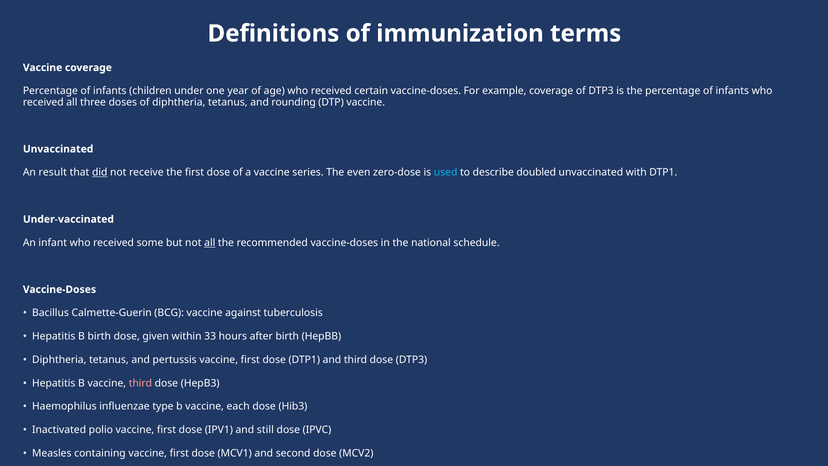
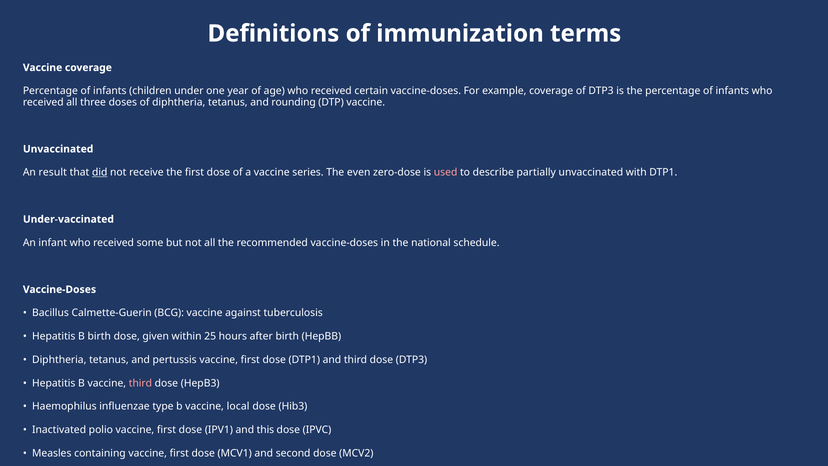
used colour: light blue -> pink (446, 172)
doubled: doubled -> partially (536, 172)
all underline: present -> none (210, 243)
33: 33 -> 25 (210, 336)
each: each -> local (238, 406)
still: still -> this (265, 430)
